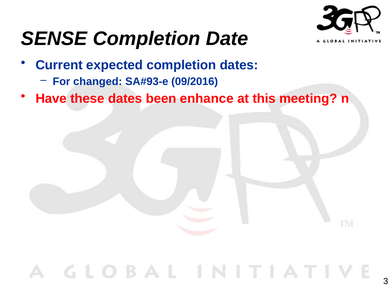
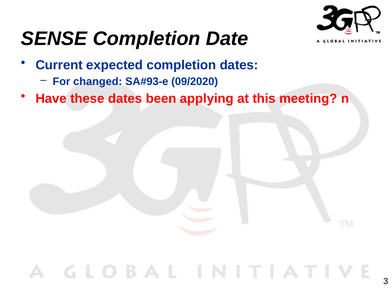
09/2016: 09/2016 -> 09/2020 (195, 81)
enhance: enhance -> applying (207, 99)
